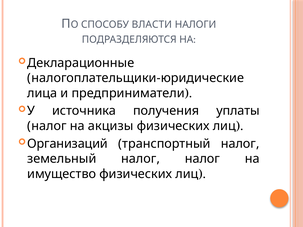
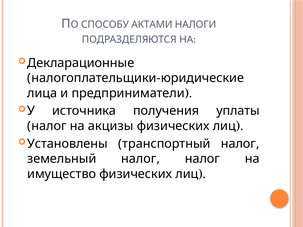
ВЛАСТИ: ВЛАСТИ -> АКТАМИ (152, 24)
Организаций: Организаций -> Установлены (67, 144)
